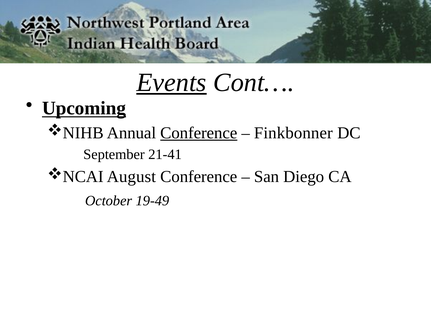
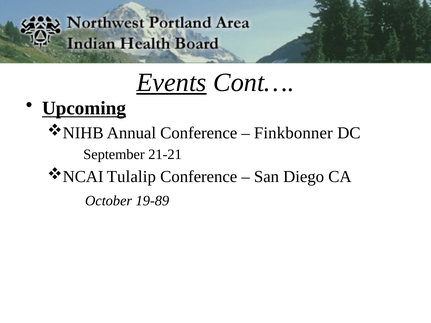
Conference underline: present -> none (199, 133)
21-41: 21-41 -> 21-21 (165, 155)
August: August -> Tulalip (131, 177)
19-49: 19-49 -> 19-89 (152, 201)
